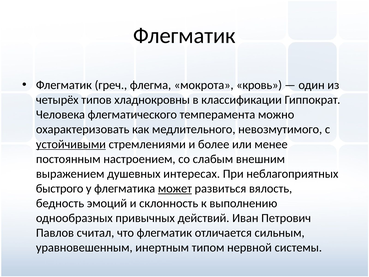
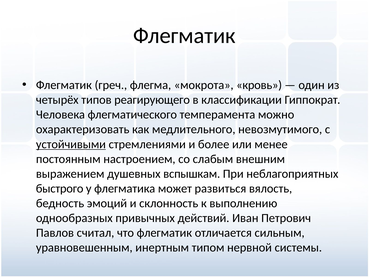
хладнокровны: хладнокровны -> реагирующего (152, 100)
интересах: интересах -> вспышкам (192, 174)
может underline: present -> none (175, 188)
